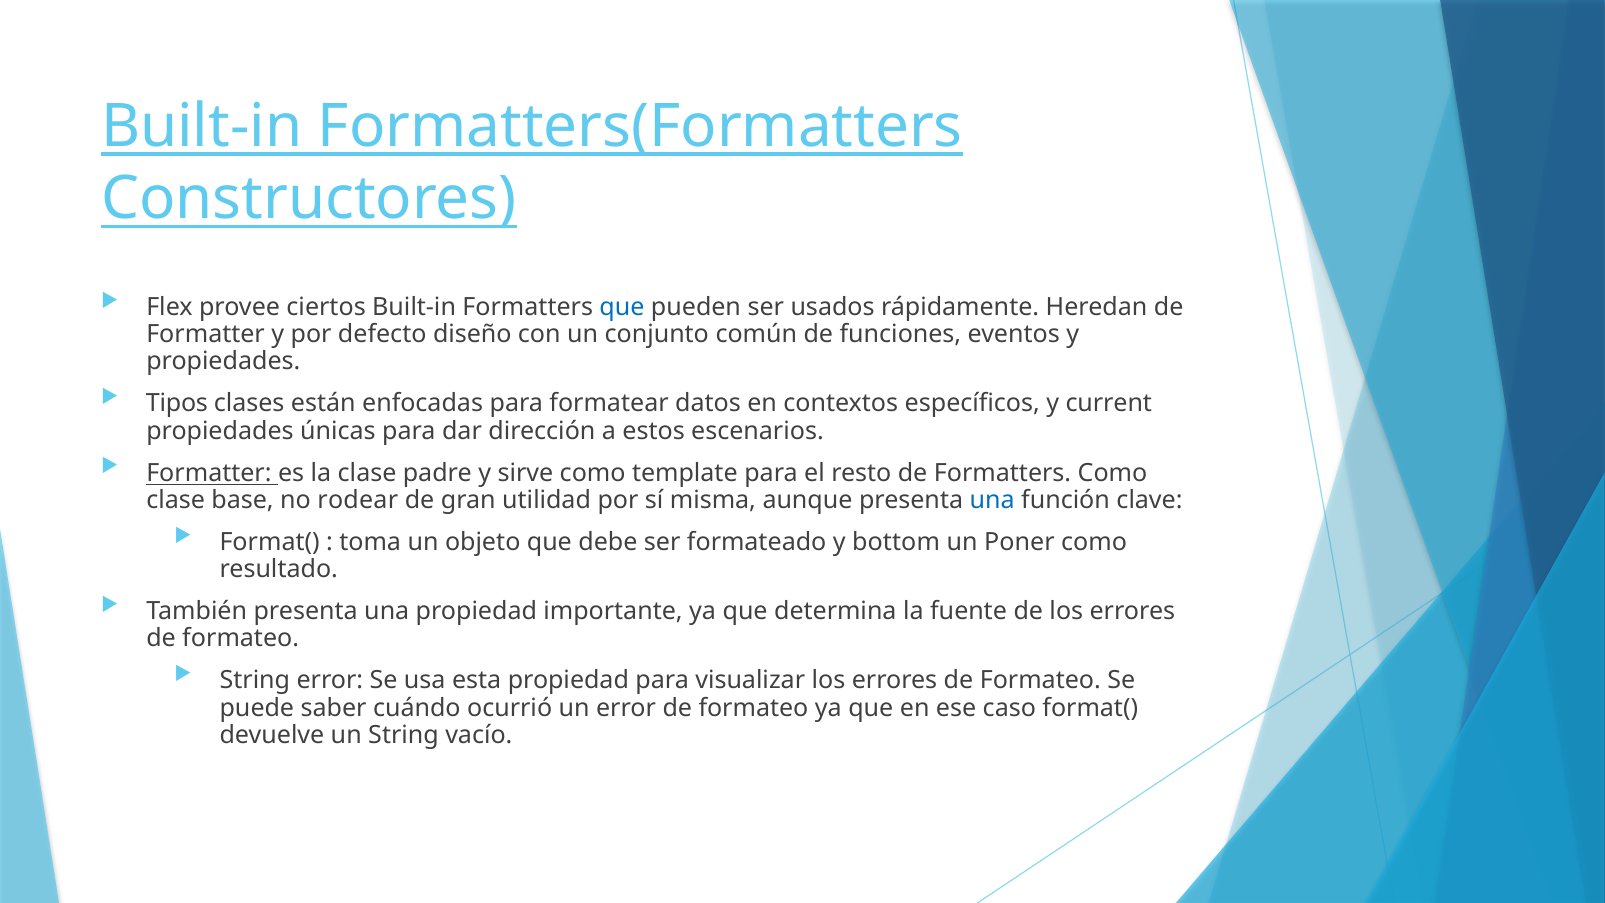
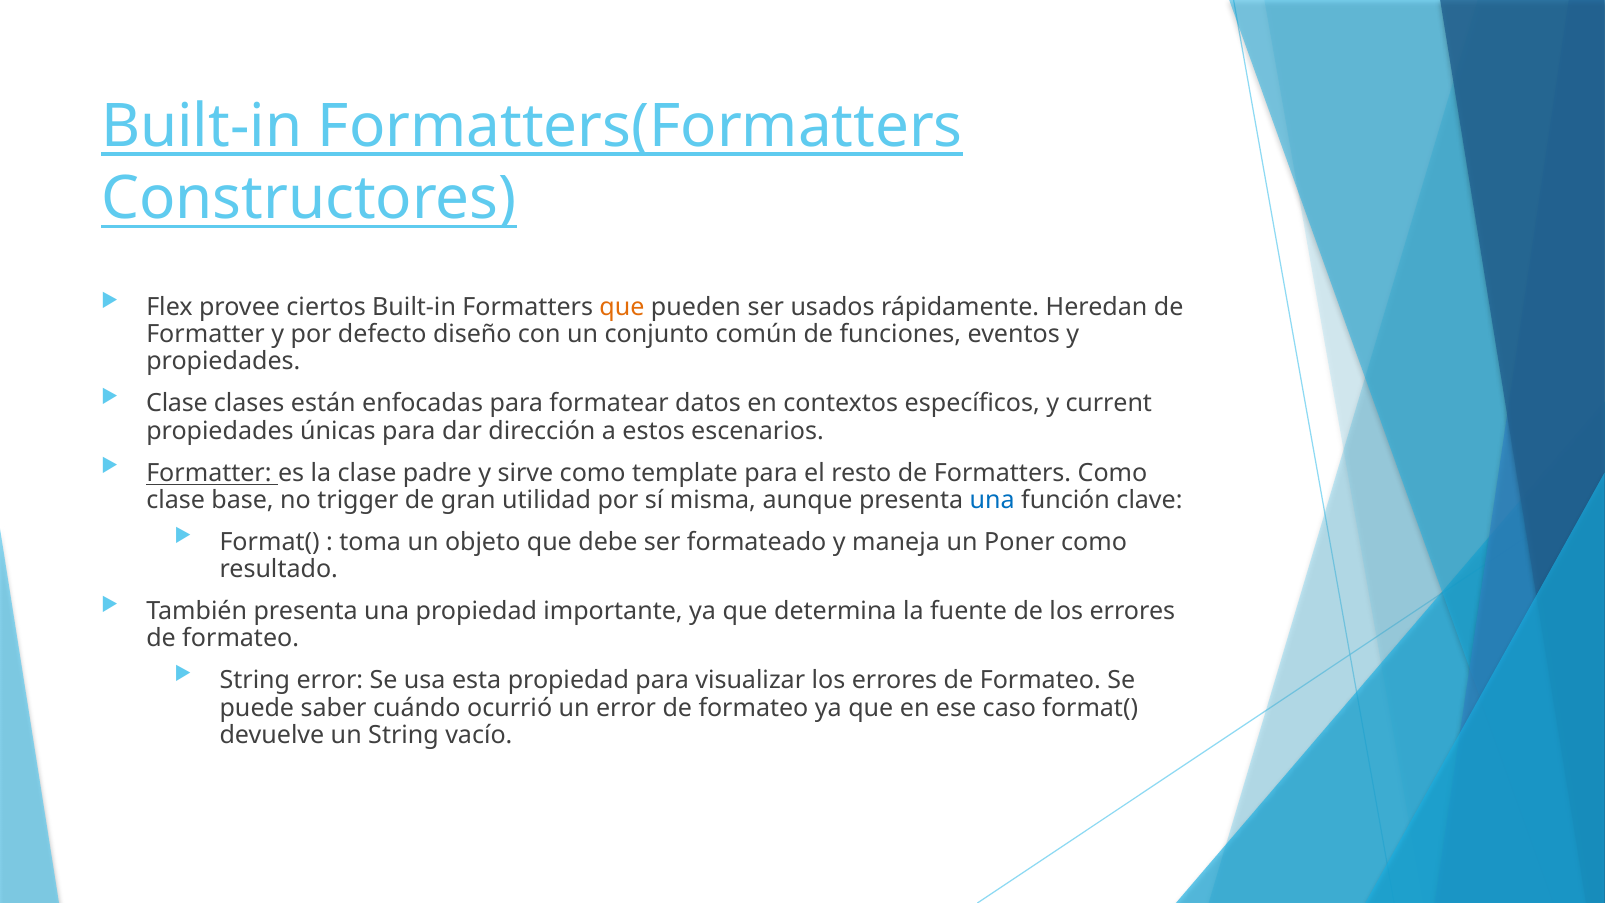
que colour: blue -> orange (622, 307)
Tipos: Tipos -> Clase (177, 404)
rodear: rodear -> trigger (358, 500)
bottom: bottom -> maneja (896, 542)
